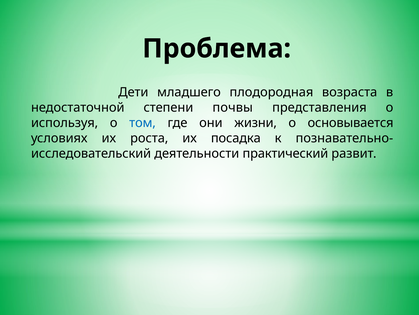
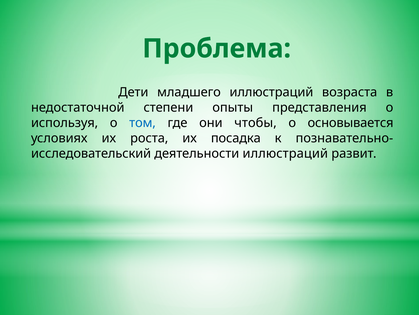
Проблема colour: black -> green (217, 48)
младшего плодородная: плодородная -> иллюстраций (271, 92)
почвы: почвы -> опыты (233, 107)
жизни: жизни -> чтобы (256, 123)
деятельности практический: практический -> иллюстраций (285, 153)
